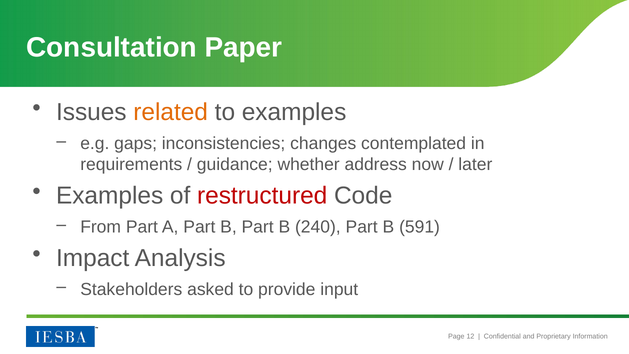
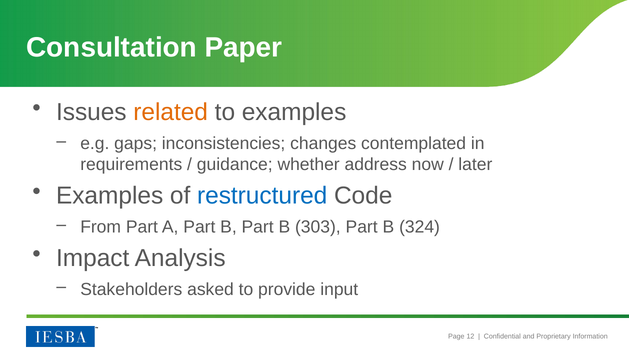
restructured colour: red -> blue (262, 195)
240: 240 -> 303 (318, 227)
591: 591 -> 324 (420, 227)
